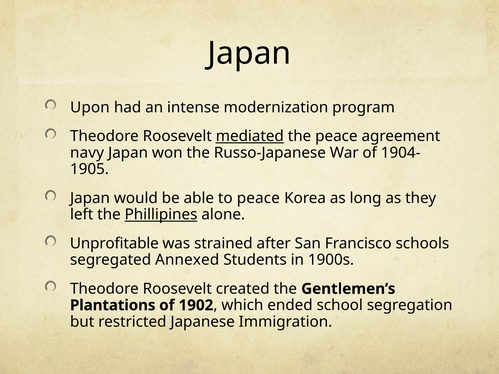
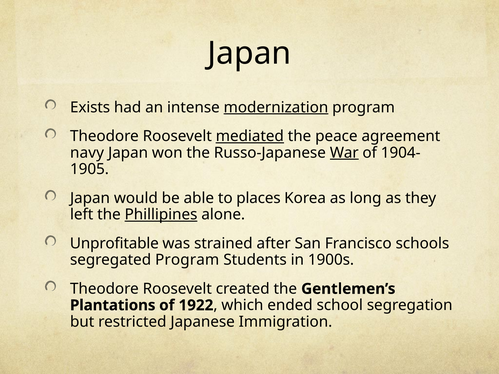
Upon: Upon -> Exists (90, 107)
modernization underline: none -> present (276, 107)
War underline: none -> present (344, 153)
to peace: peace -> places (258, 198)
segregated Annexed: Annexed -> Program (187, 260)
1902: 1902 -> 1922 (196, 305)
